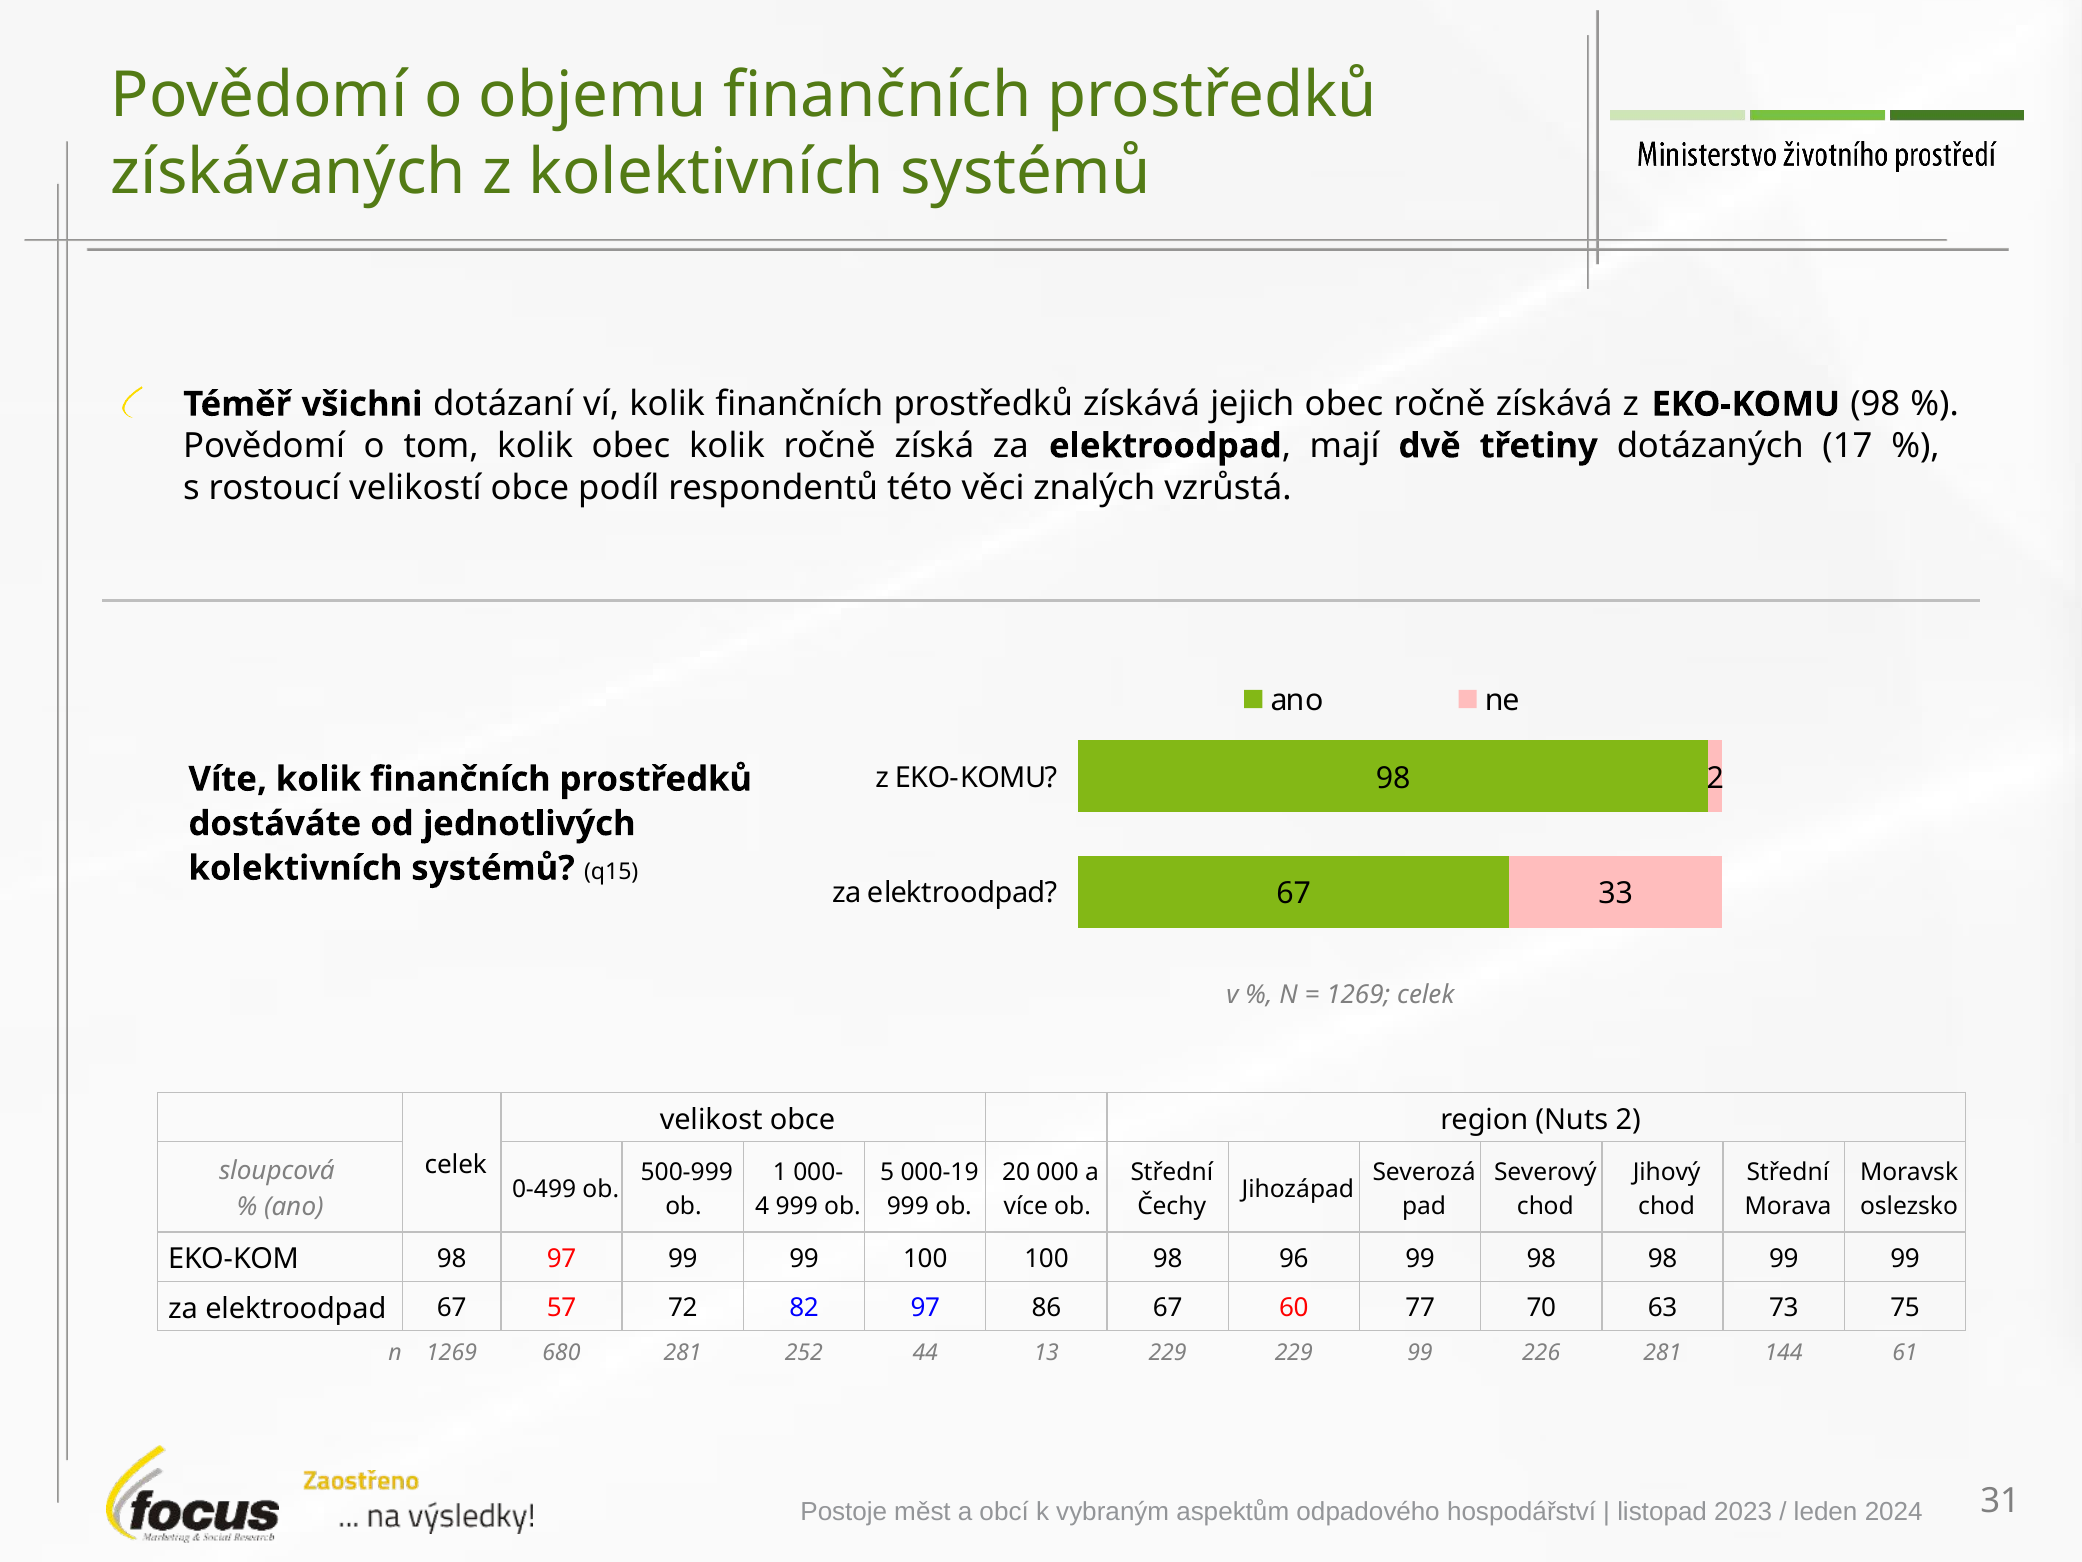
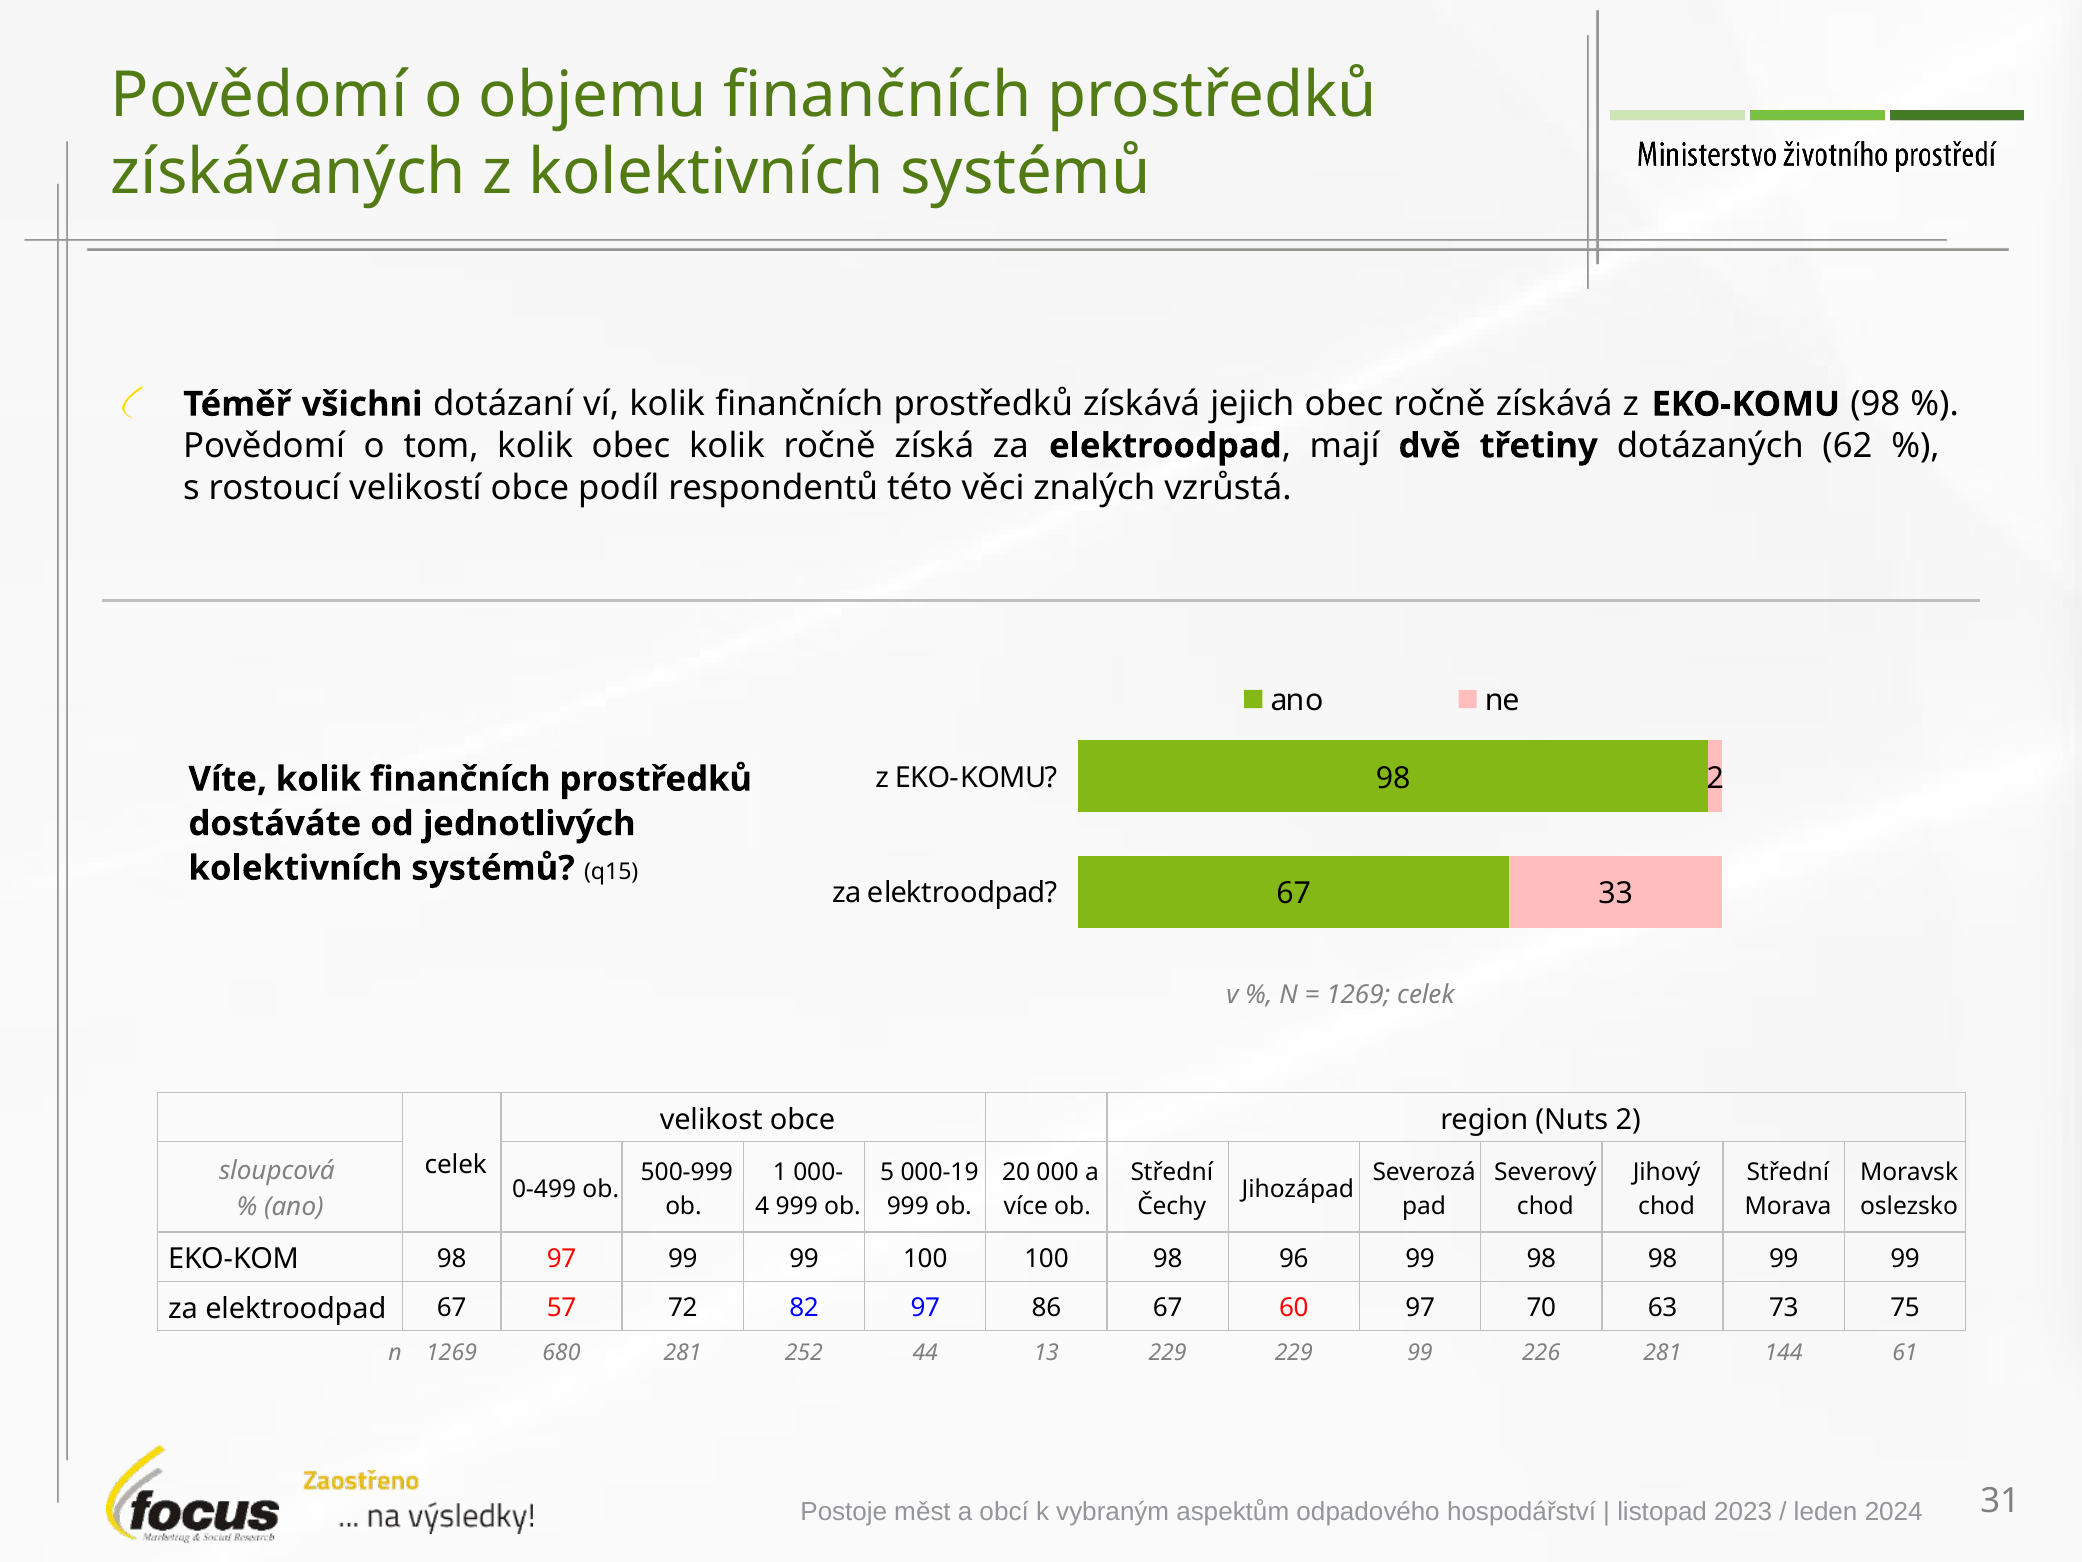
17: 17 -> 62 (1847, 446)
60 77: 77 -> 97 (1420, 1308)
